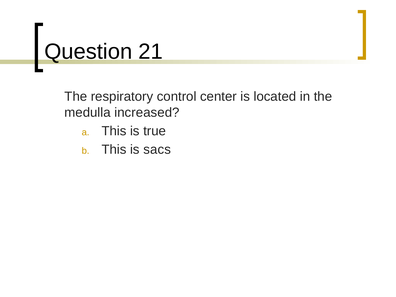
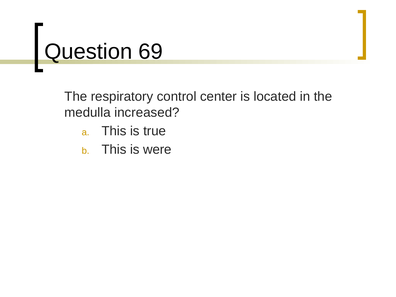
21: 21 -> 69 (151, 52)
sacs: sacs -> were (157, 149)
